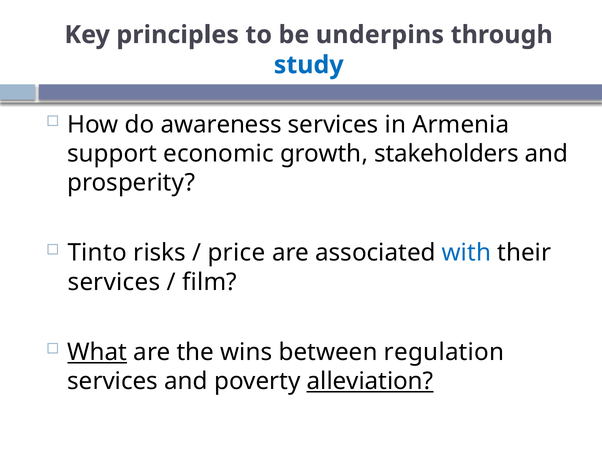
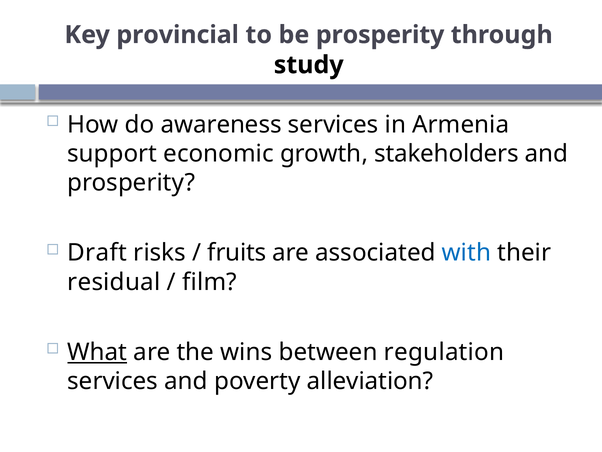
principles: principles -> provincial (178, 35)
be underpins: underpins -> prosperity (380, 35)
study colour: blue -> black (309, 65)
Tinto: Tinto -> Draft (97, 253)
price: price -> fruits (237, 253)
services: services -> residual (114, 282)
alleviation underline: present -> none (370, 381)
